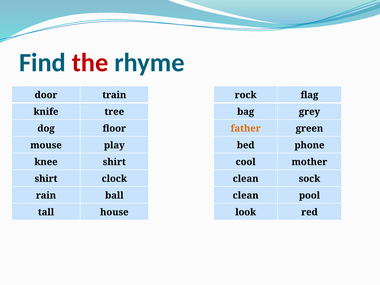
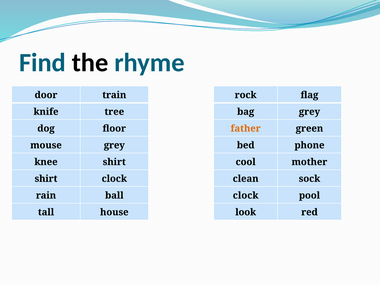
the colour: red -> black (90, 63)
mouse play: play -> grey (114, 145)
clean: clean -> clock (246, 195)
